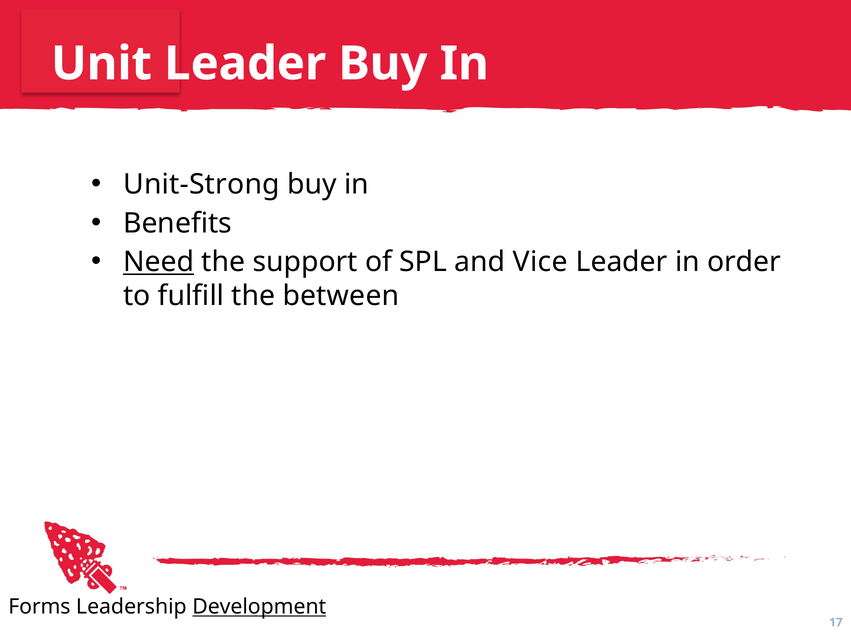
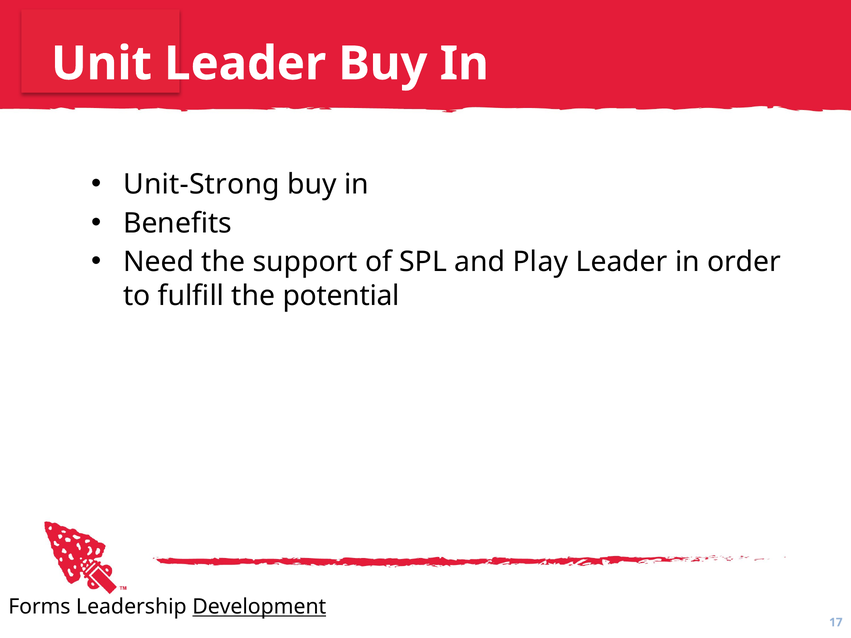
Need underline: present -> none (159, 262)
Vice: Vice -> Play (540, 262)
between: between -> potential (341, 296)
